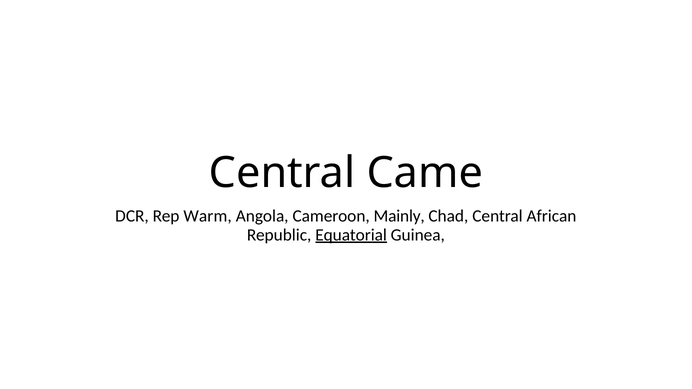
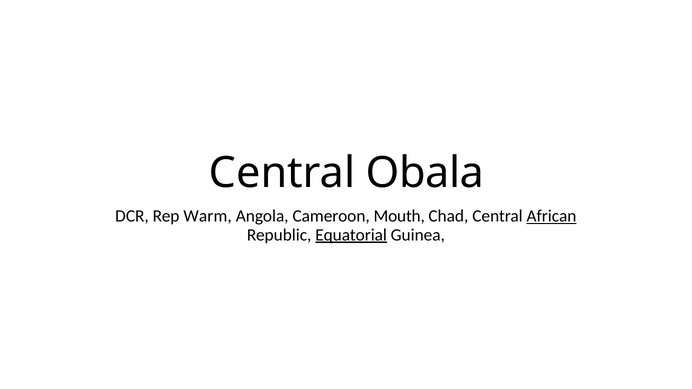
Came: Came -> Obala (425, 173)
Mainly: Mainly -> Mouth (399, 216)
African underline: none -> present (551, 216)
